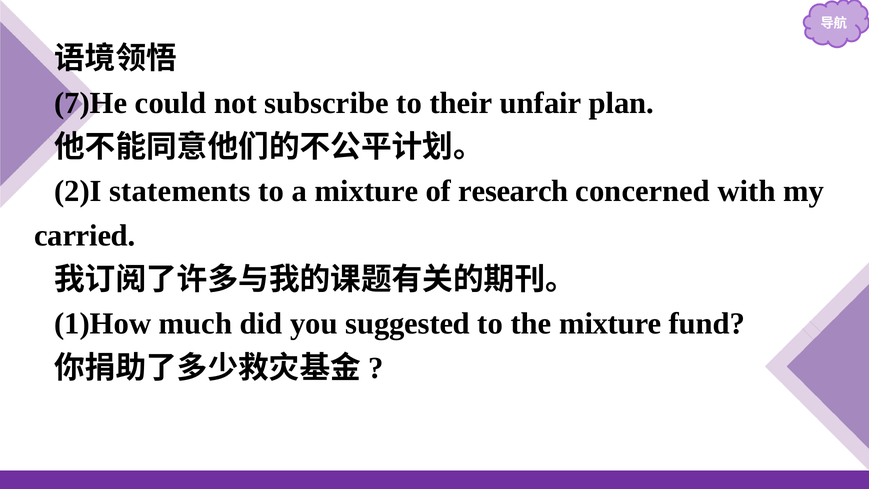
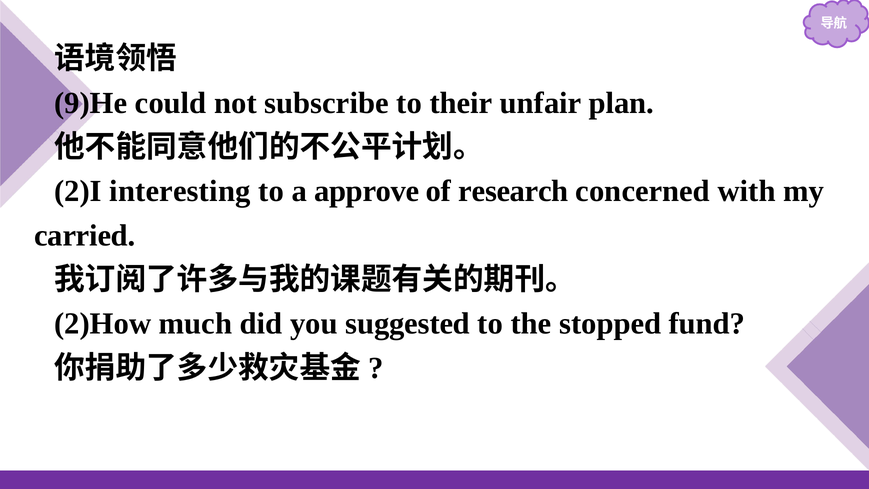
7)He: 7)He -> 9)He (91, 103)
statements: statements -> interesting (180, 191)
a mixture: mixture -> approve (367, 191)
1)How: 1)How -> 2)How (103, 324)
the mixture: mixture -> stopped (610, 324)
